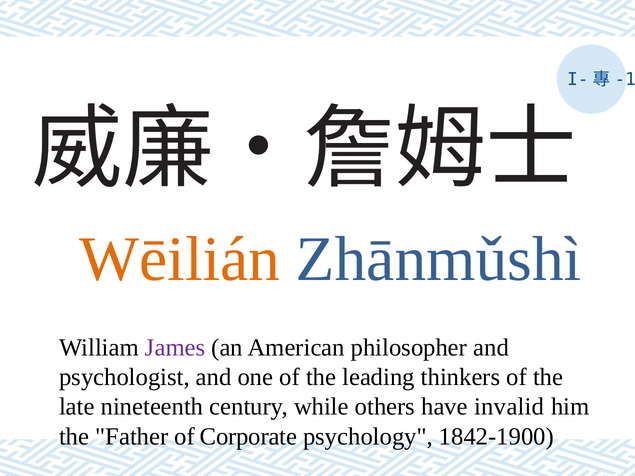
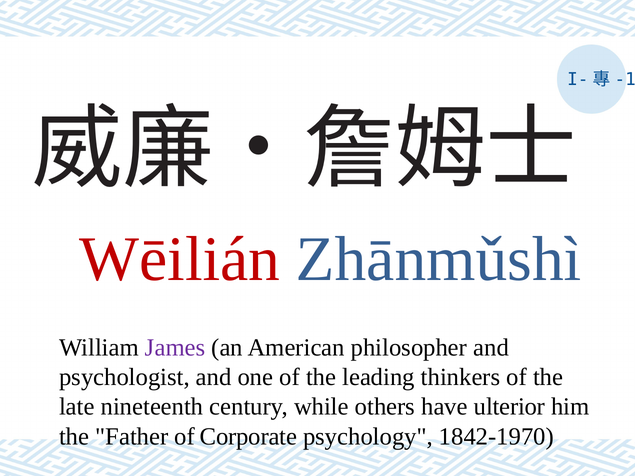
Wēilián colour: orange -> red (180, 259)
invalid: invalid -> ulterior (510, 407)
1842-1900: 1842-1900 -> 1842-1970 (496, 437)
